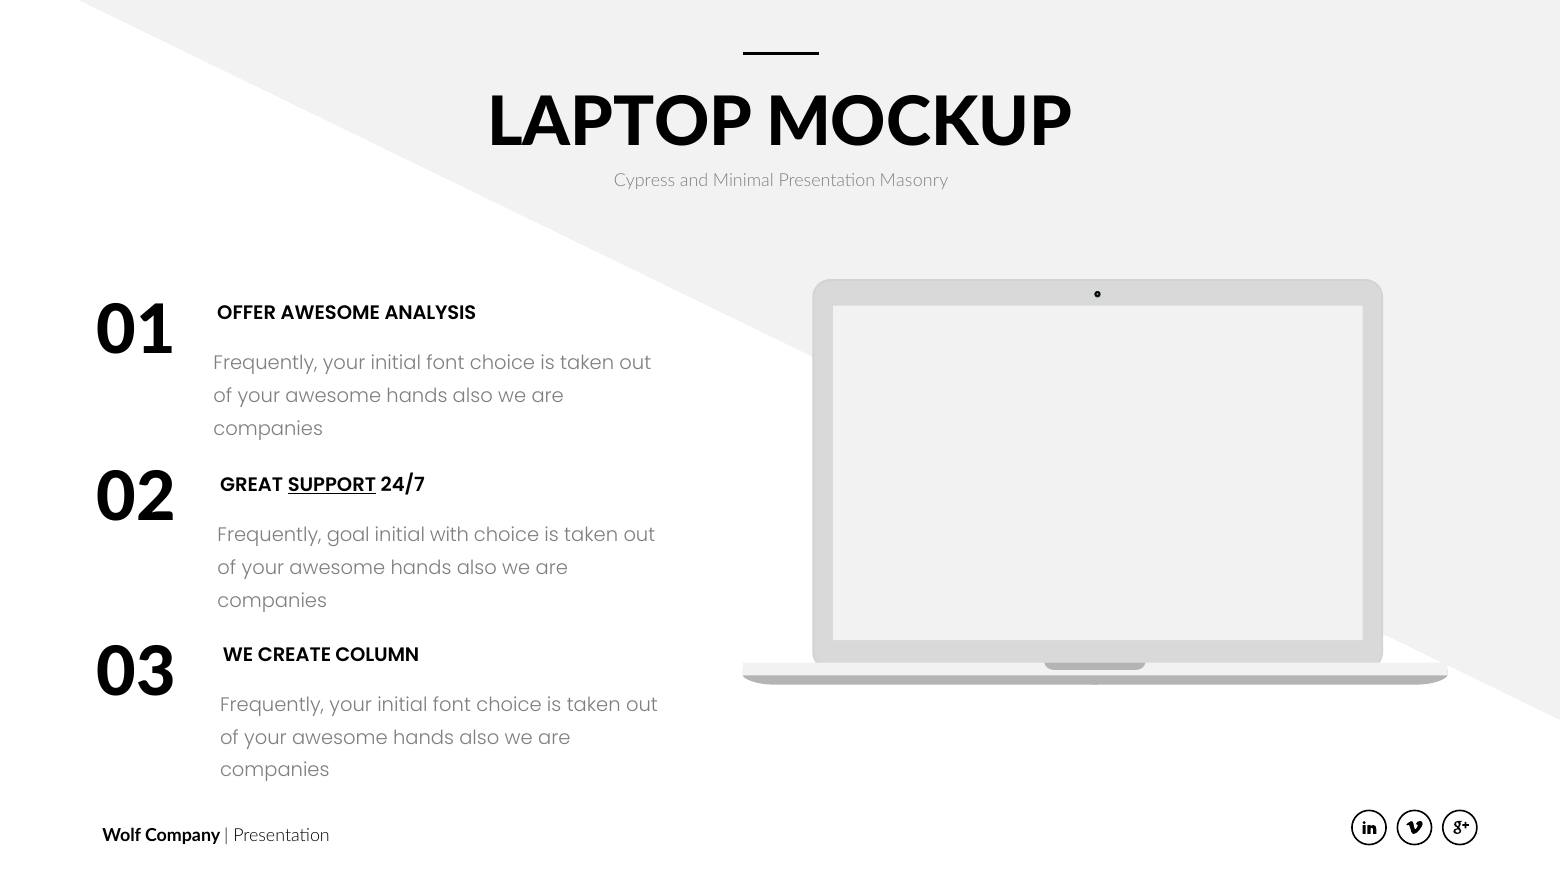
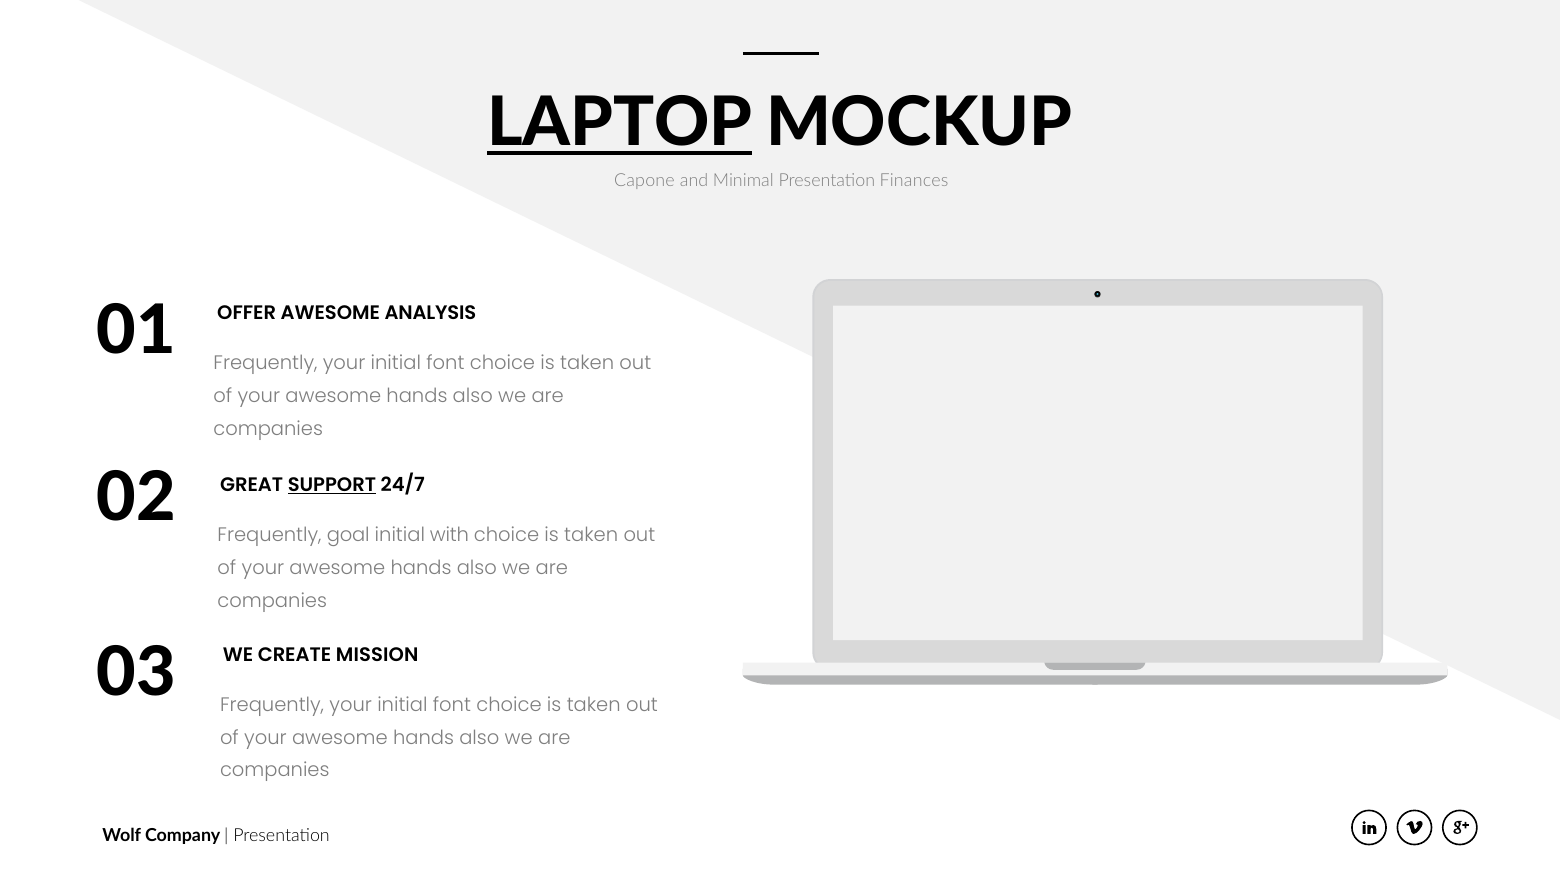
LAPTOP underline: none -> present (620, 123)
Cypress: Cypress -> Capone (644, 180)
Masonry: Masonry -> Finances (914, 180)
COLUMN: COLUMN -> MISSION (377, 655)
